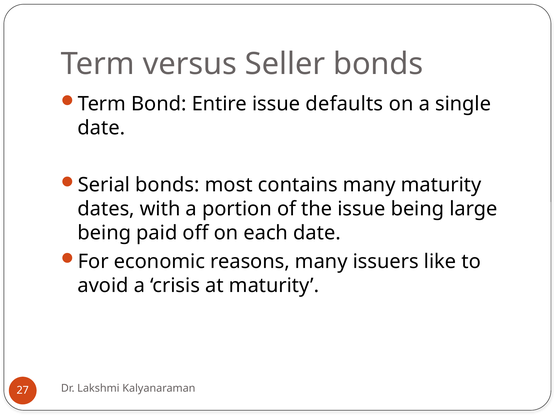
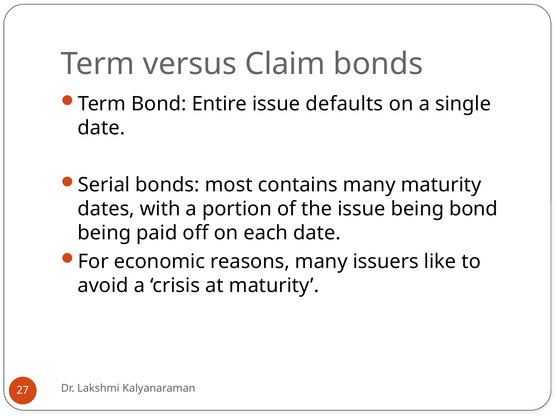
Seller: Seller -> Claim (285, 64)
being large: large -> bond (474, 209)
